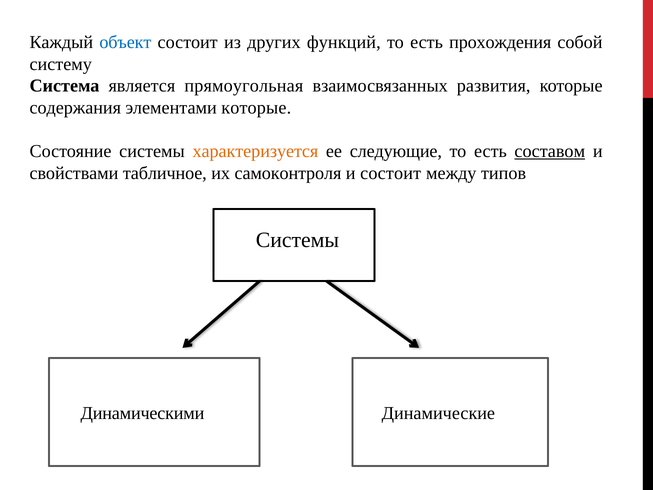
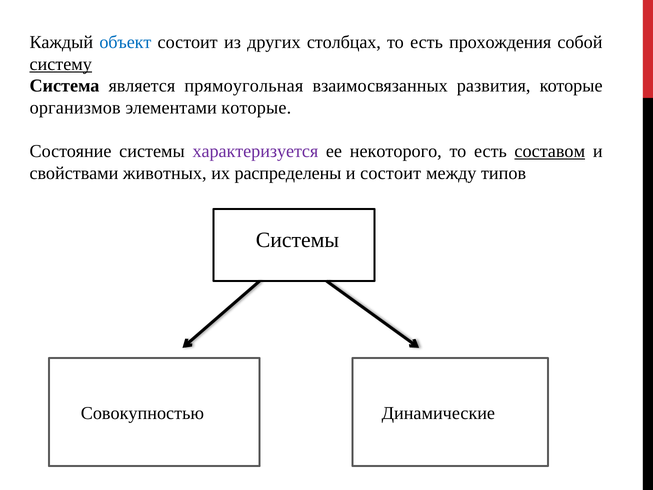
функций: функций -> столбцах (344, 42)
систему underline: none -> present (61, 64)
содержания: содержания -> организмов (75, 108)
характеризуется colour: orange -> purple (255, 151)
следующие: следующие -> некоторого (396, 151)
табличное: табличное -> животных (165, 173)
самоконтроля: самоконтроля -> распределены (288, 173)
Динамическими: Динамическими -> Совокупностью (142, 413)
